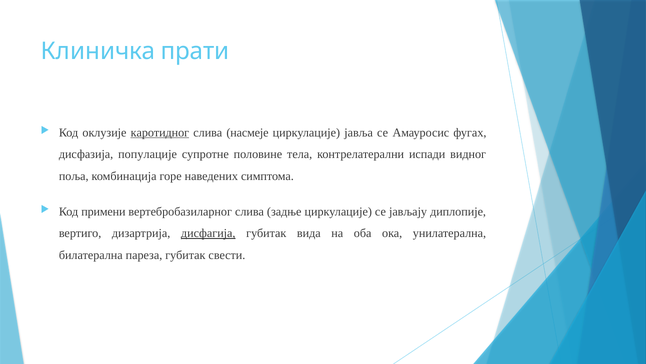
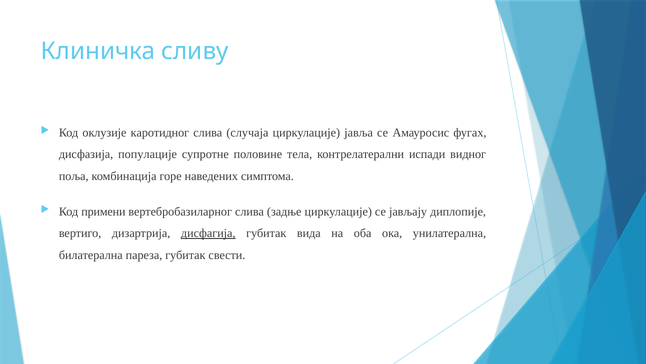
прати: прати -> сливу (195, 51)
каротидног underline: present -> none (160, 132)
насмеје: насмеје -> случаја (247, 132)
